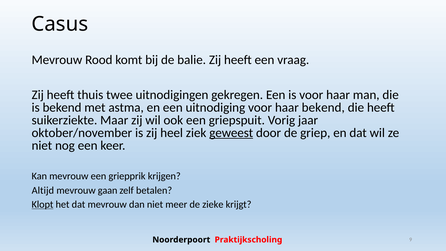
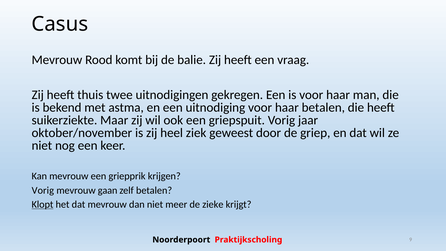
haar bekend: bekend -> betalen (323, 107)
geweest underline: present -> none (231, 133)
Altijd: Altijd -> Vorig (43, 190)
